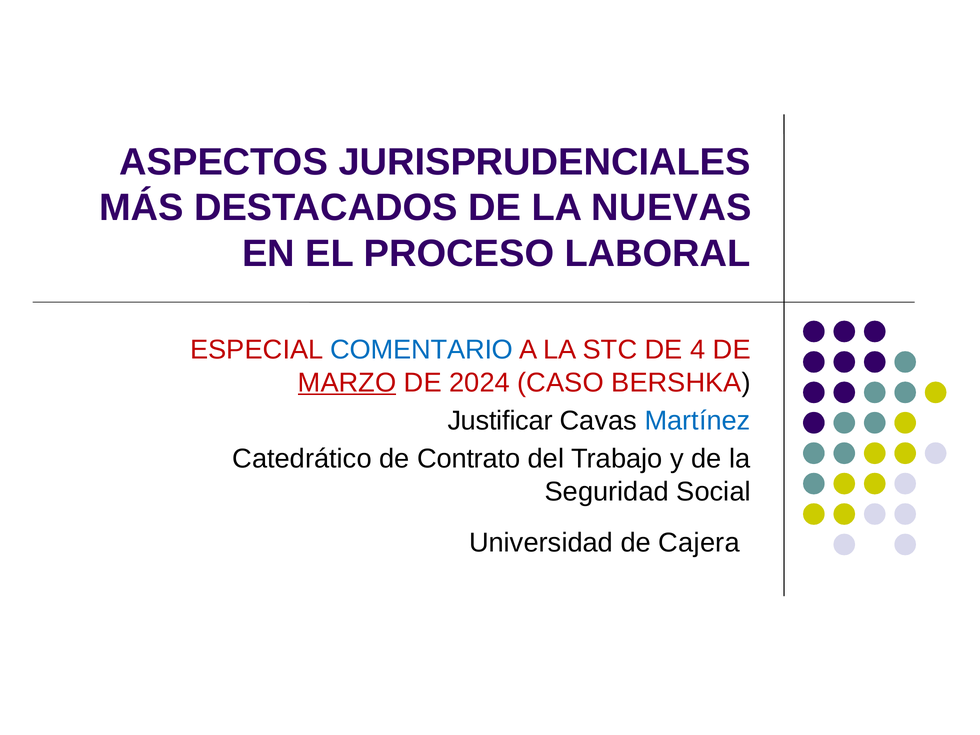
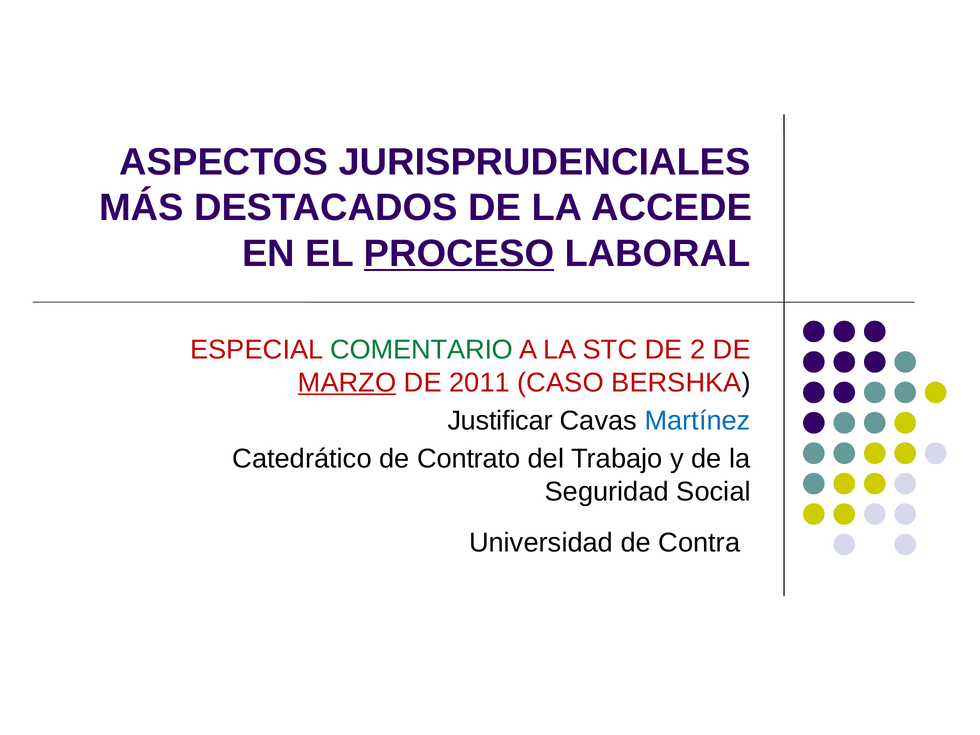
NUEVAS: NUEVAS -> ACCEDE (672, 208)
PROCESO underline: none -> present (459, 254)
COMENTARIO colour: blue -> green (422, 350)
4: 4 -> 2 (698, 350)
2024: 2024 -> 2011 (480, 383)
Cajera: Cajera -> Contra (699, 543)
